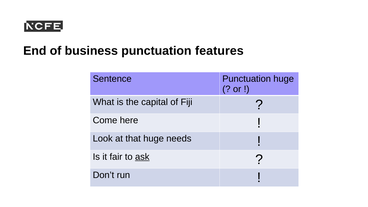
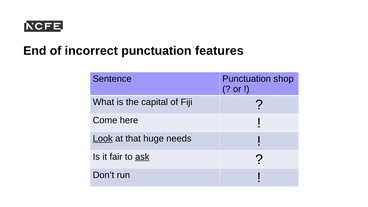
business: business -> incorrect (91, 51)
Punctuation huge: huge -> shop (284, 79)
Look underline: none -> present (103, 139)
